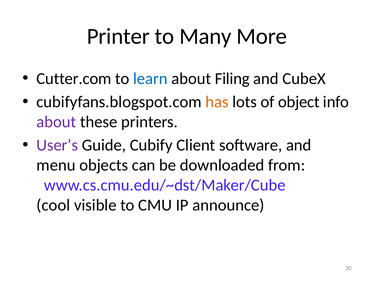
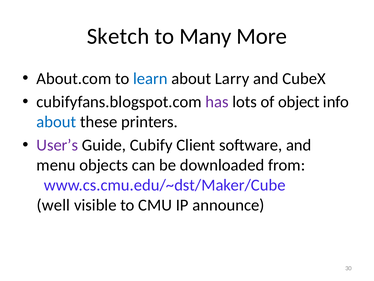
Printer: Printer -> Sketch (118, 36)
Cutter.com: Cutter.com -> About.com (74, 78)
Filing: Filing -> Larry (232, 78)
has colour: orange -> purple (217, 102)
about colour: purple -> blue (56, 122)
cool: cool -> well (53, 205)
